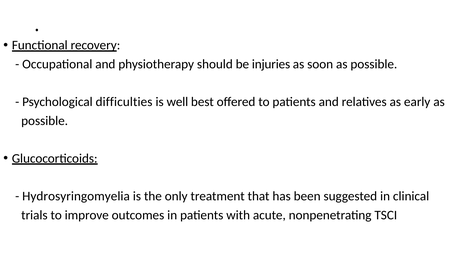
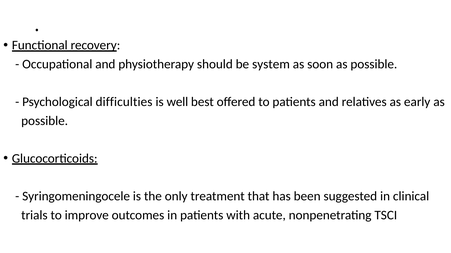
injuries: injuries -> system (271, 64)
Hydrosyringomyelia: Hydrosyringomyelia -> Syringomeningocele (76, 197)
